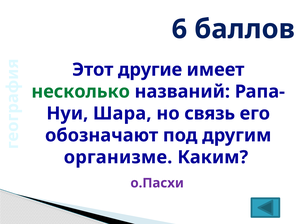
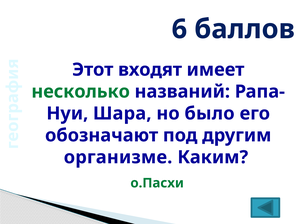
другие: другие -> входят (150, 70)
связь: связь -> было (210, 113)
о.Пасхи colour: purple -> green (157, 183)
